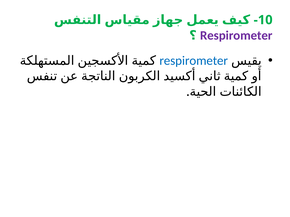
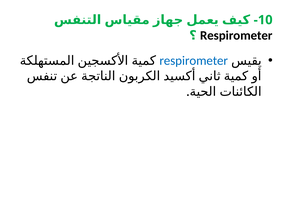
Respirometer colour: purple -> black (236, 35)
